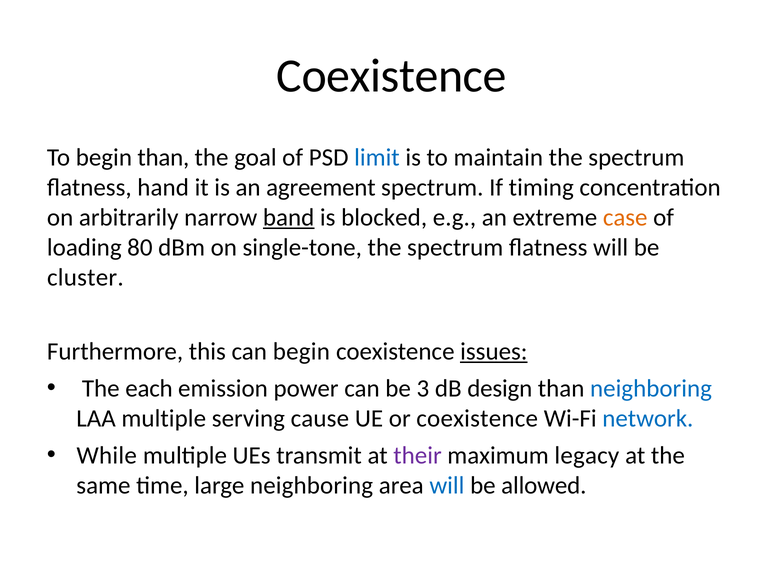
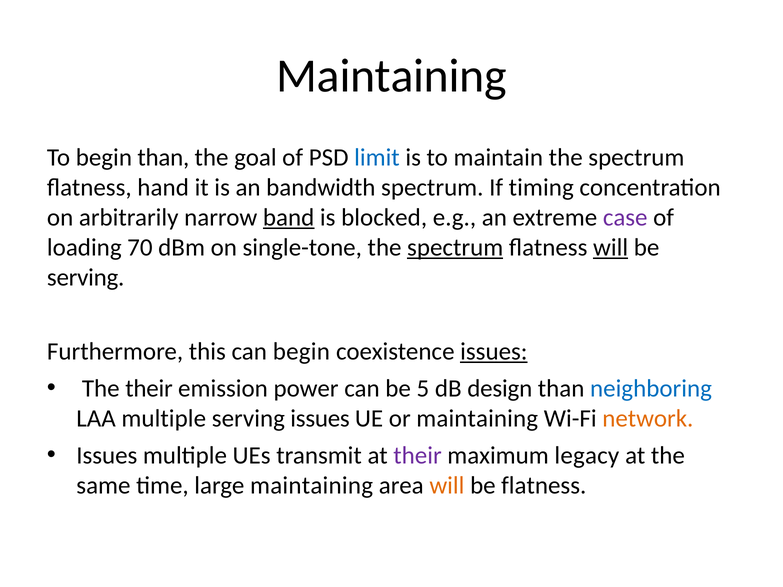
Coexistence: Coexistence -> Maintaining (391, 76)
agreement: agreement -> bandwidth (321, 188)
case colour: orange -> purple (625, 218)
80: 80 -> 70 (140, 248)
spectrum underline: none -> present (455, 248)
will underline: none -> present (611, 248)
cluster: cluster -> serving (86, 278)
The each: each -> their (149, 389)
3: 3 -> 5 (423, 389)
serving cause: cause -> issues (320, 419)
or coexistence: coexistence -> maintaining (477, 419)
network colour: blue -> orange (648, 419)
While: While -> Issues (107, 456)
large neighboring: neighboring -> maintaining (312, 486)
will colour: blue -> orange (447, 486)
be allowed: allowed -> flatness (544, 486)
